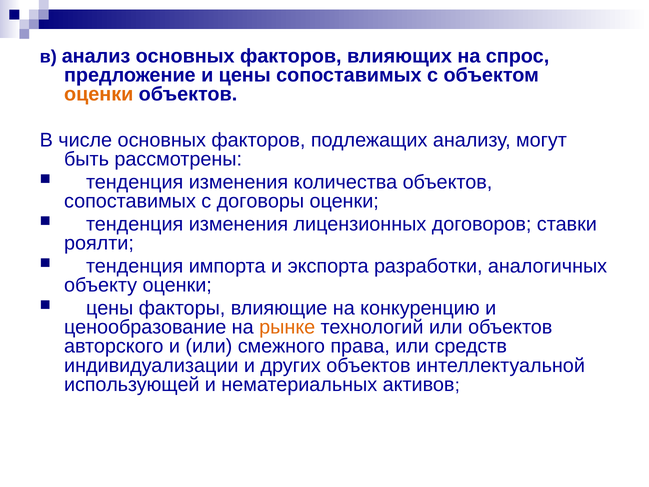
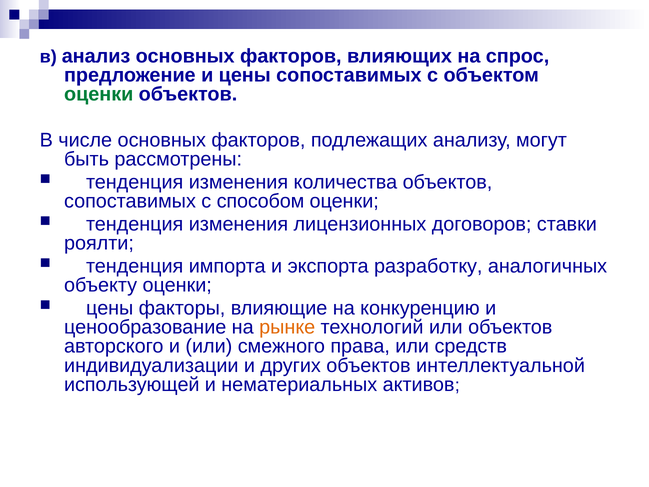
оценки colour: orange -> green (99, 94)
договоры: договоры -> способом (260, 201)
разработки: разработки -> разработку (428, 266)
